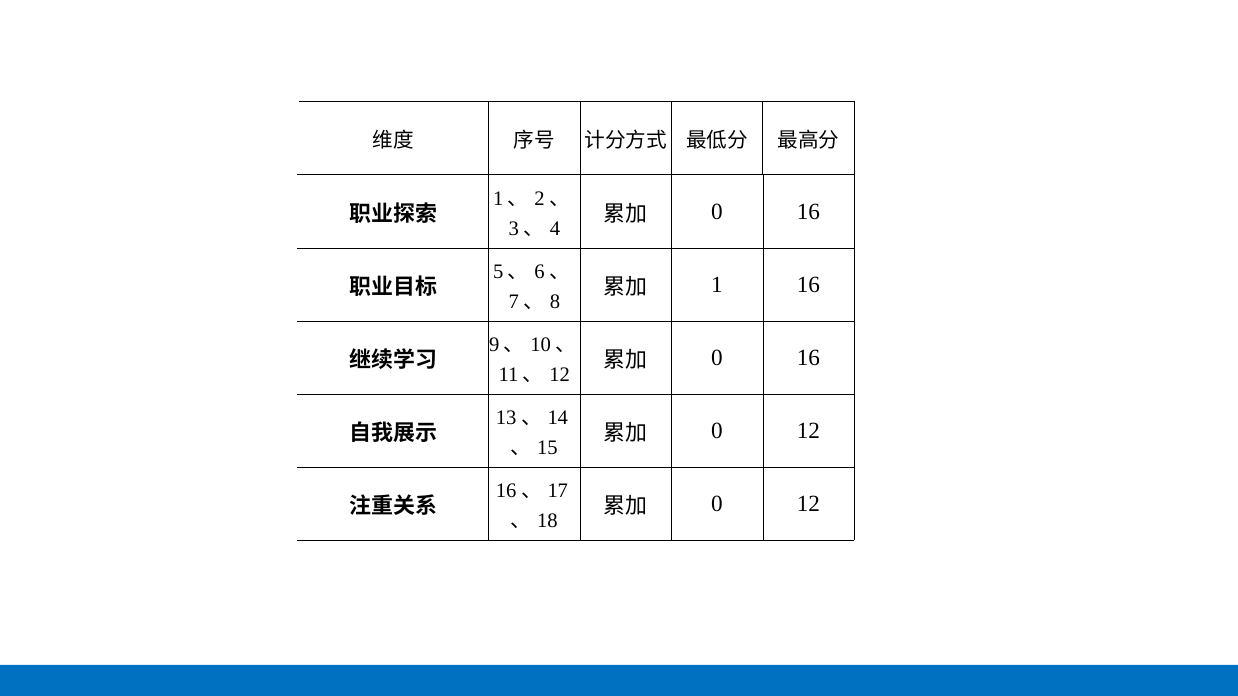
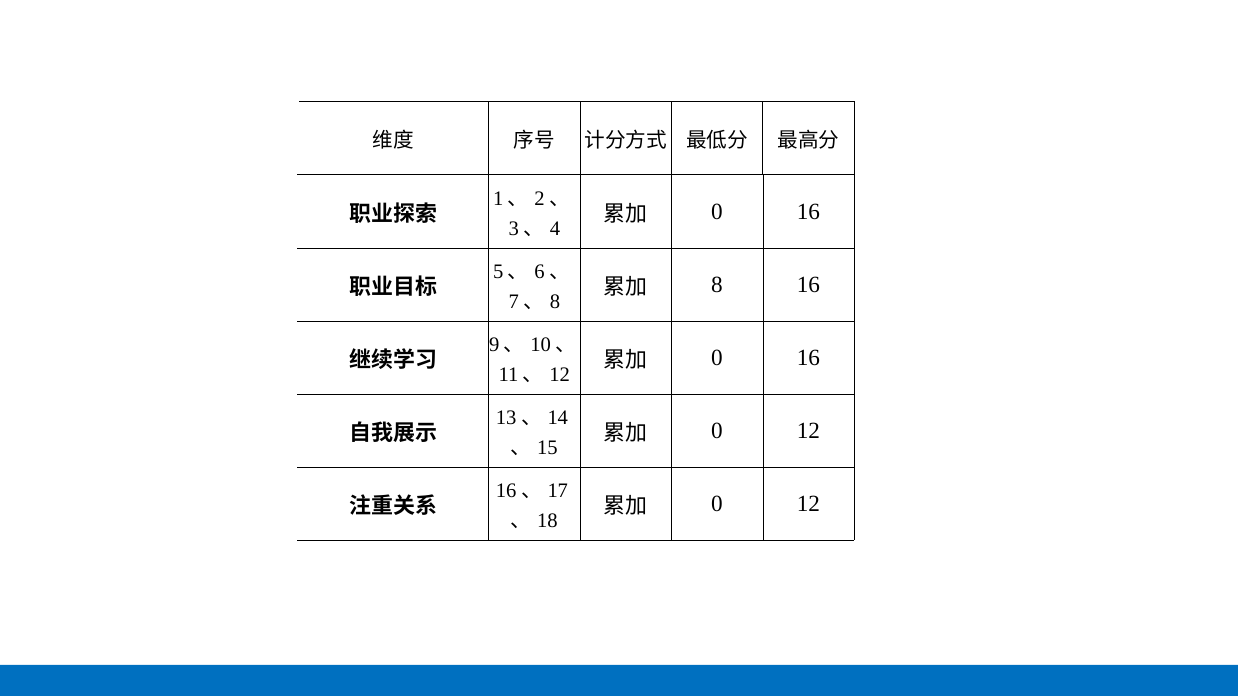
1: 1 -> 8 (717, 285)
